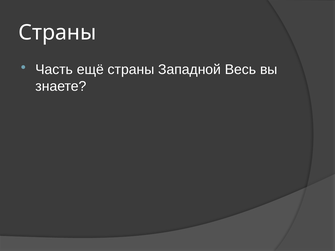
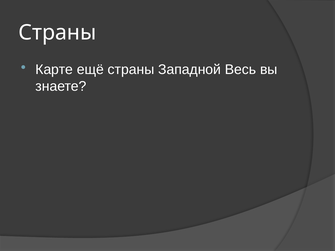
Часть: Часть -> Карте (54, 70)
